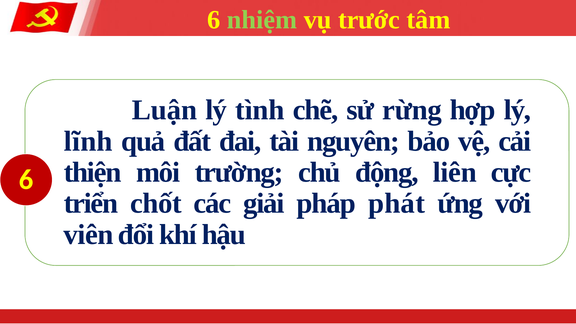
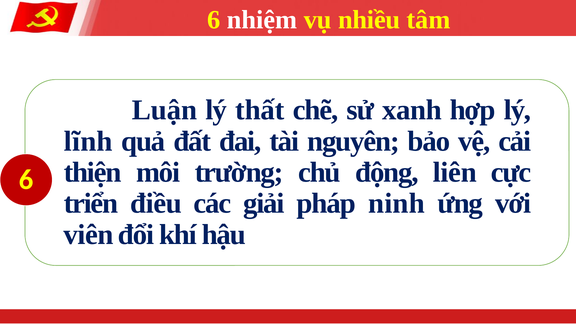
nhiệm colour: light green -> white (262, 20)
trước: trước -> nhiều (369, 20)
tình: tình -> thất (260, 110)
rừng: rừng -> xanh (412, 110)
chốt: chốt -> điều (156, 203)
phát: phát -> ninh (396, 203)
